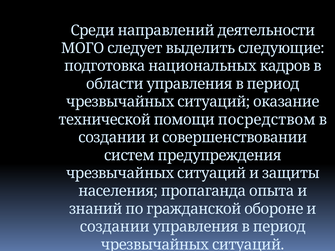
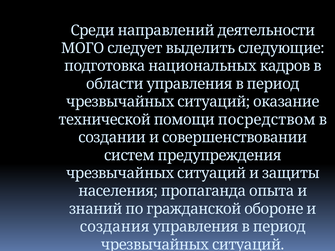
создании: создании -> создания (115, 227)
